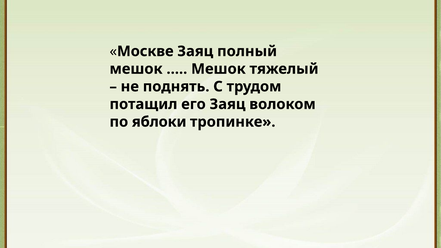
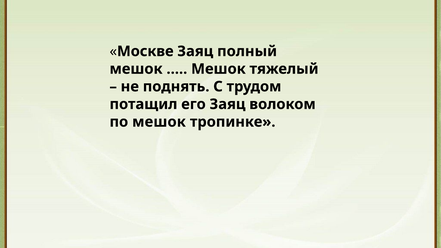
по яблоки: яблоки -> мешок (159, 122)
